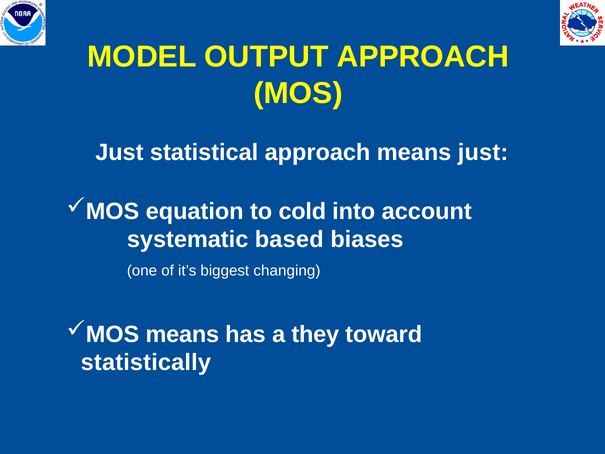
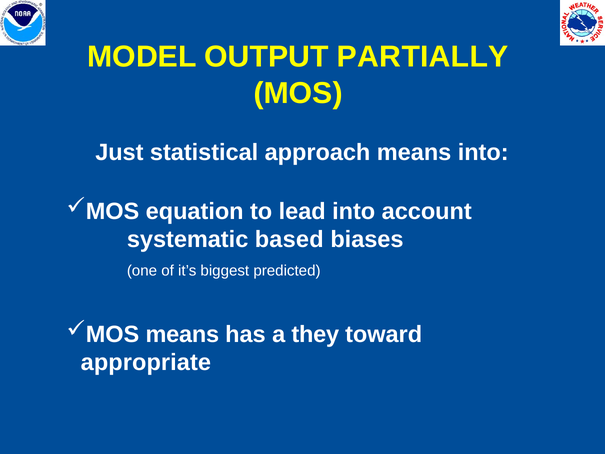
OUTPUT APPROACH: APPROACH -> PARTIALLY (423, 57)
means just: just -> into (483, 152)
cold: cold -> lead (302, 211)
changing: changing -> predicted (287, 270)
statistically: statistically -> appropriate (146, 362)
